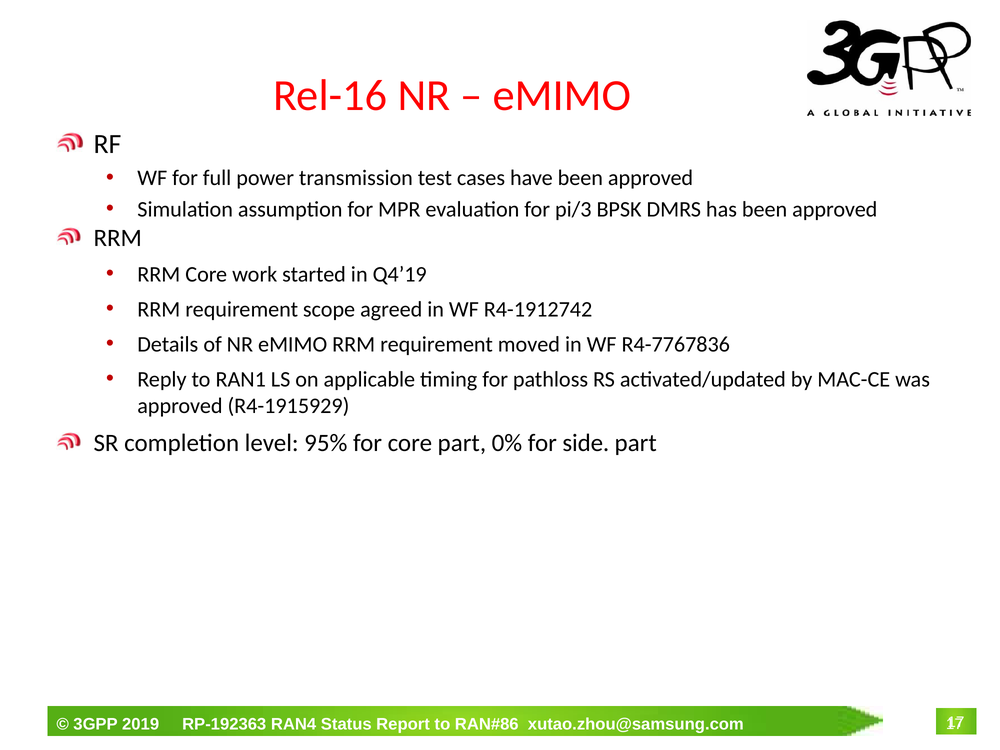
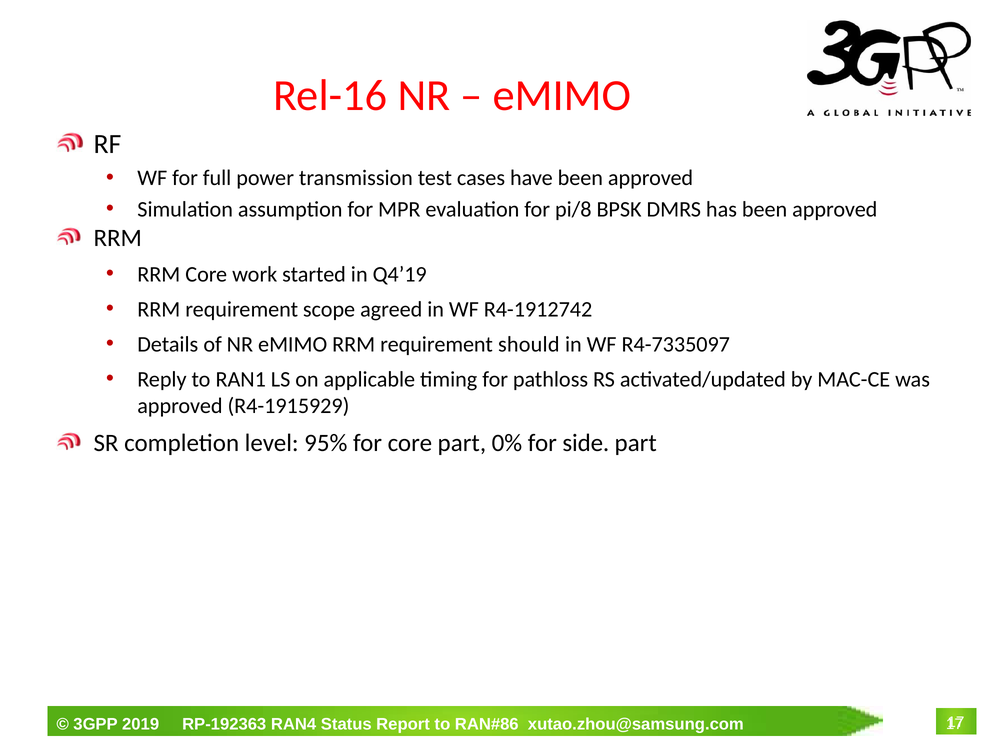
pi/3: pi/3 -> pi/8 (573, 209)
moved: moved -> should (529, 344)
R4-7767836: R4-7767836 -> R4-7335097 (676, 344)
